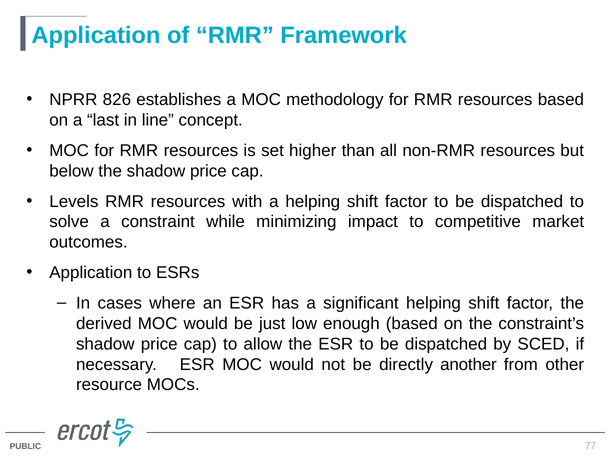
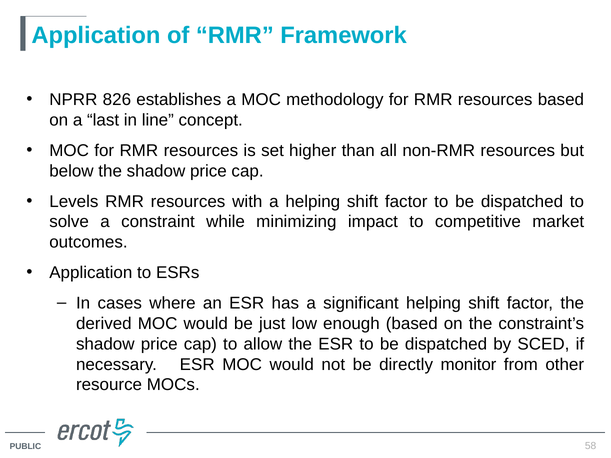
another: another -> monitor (468, 365)
77: 77 -> 58 (591, 446)
